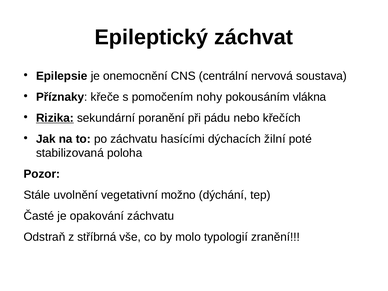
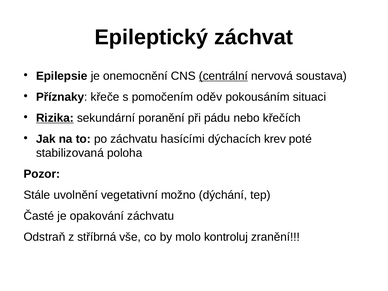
centrální underline: none -> present (223, 76)
nohy: nohy -> oděv (209, 97)
vlákna: vlákna -> situaci (309, 97)
žilní: žilní -> krev (275, 139)
typologií: typologií -> kontroluj (226, 237)
